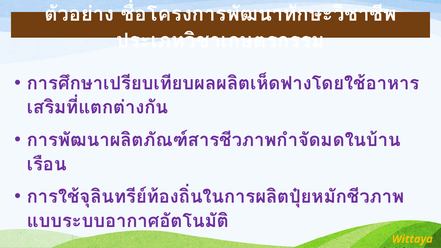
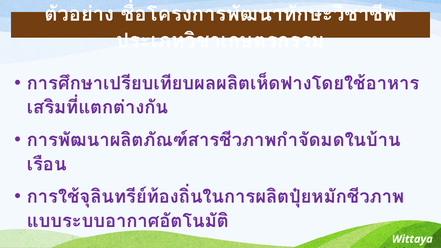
Wittaya colour: yellow -> white (412, 239)
